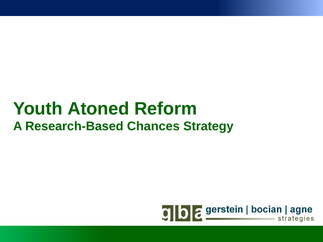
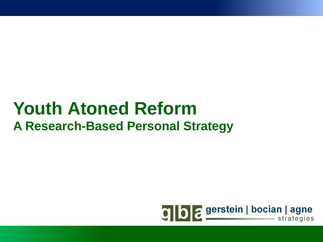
Chances: Chances -> Personal (153, 126)
